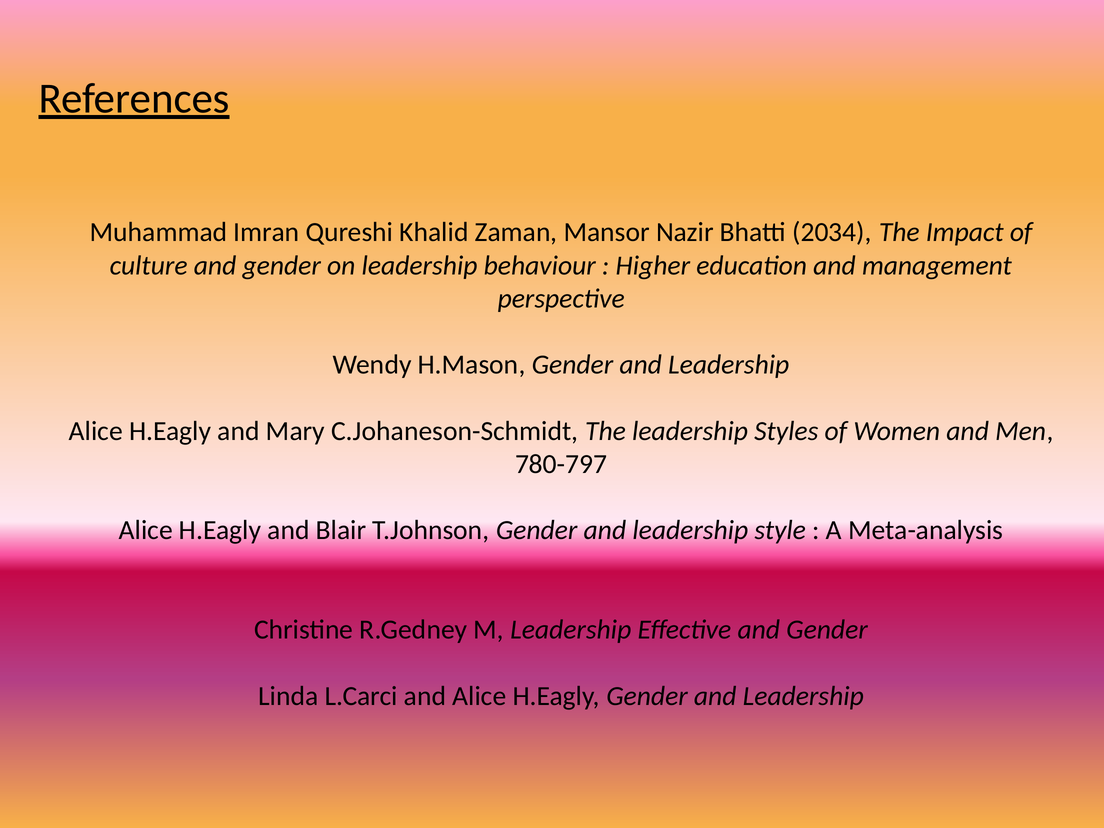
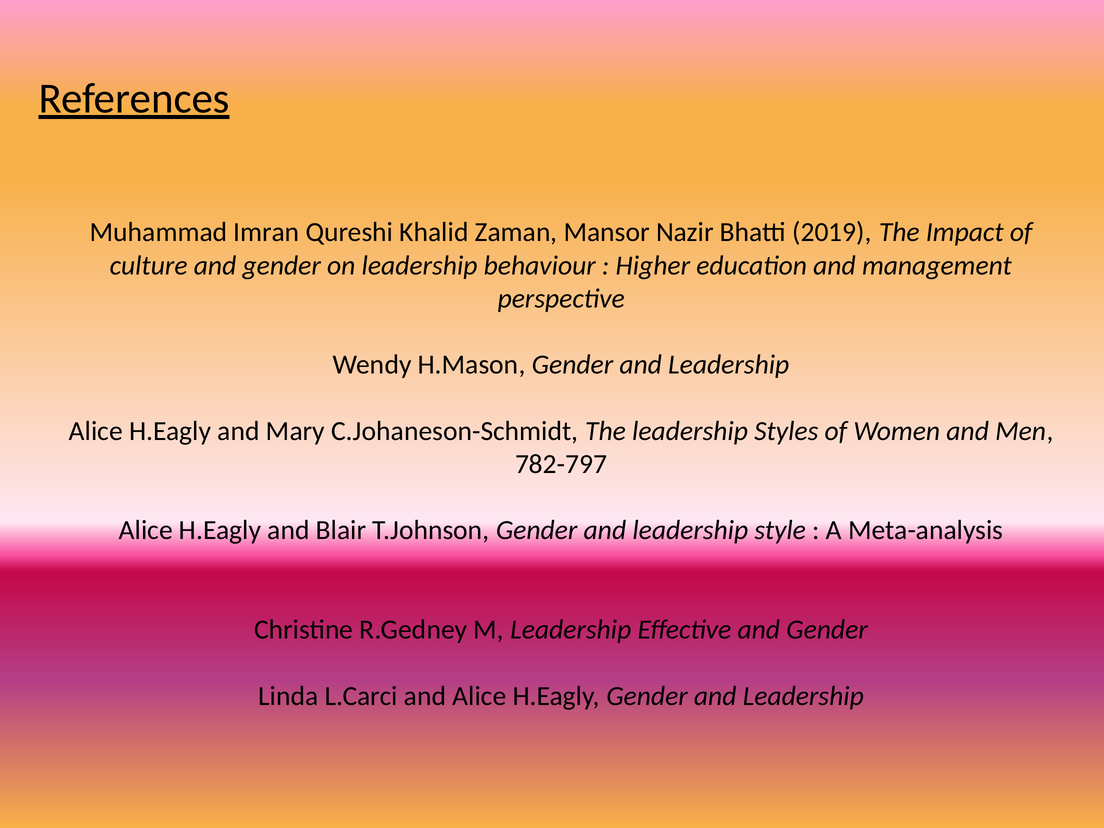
2034: 2034 -> 2019 (832, 232)
780-797: 780-797 -> 782-797 (561, 464)
